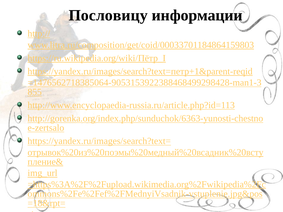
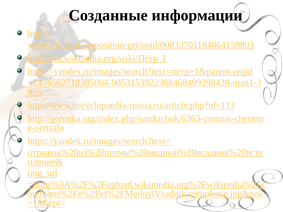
Пословицу: Пословицу -> Созданные (108, 15)
